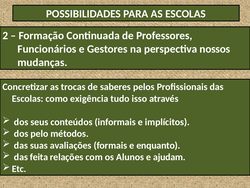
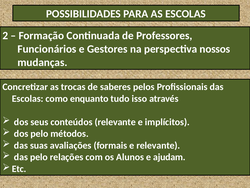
exigência: exigência -> enquanto (89, 98)
conteúdos informais: informais -> relevante (115, 122)
e enquanto: enquanto -> relevante (158, 145)
das feita: feita -> pelo (39, 157)
